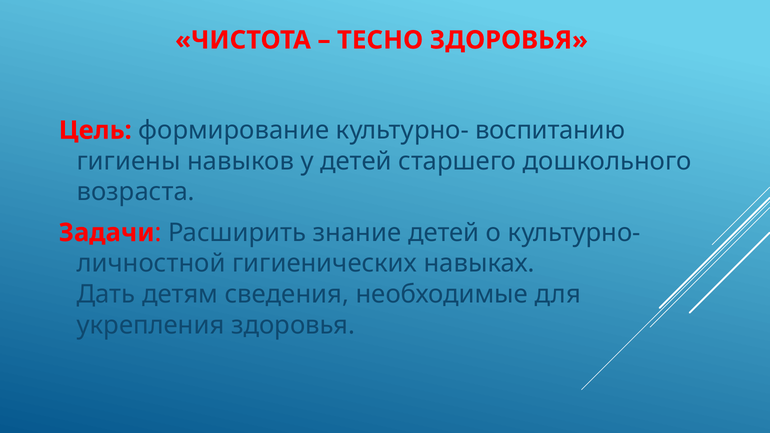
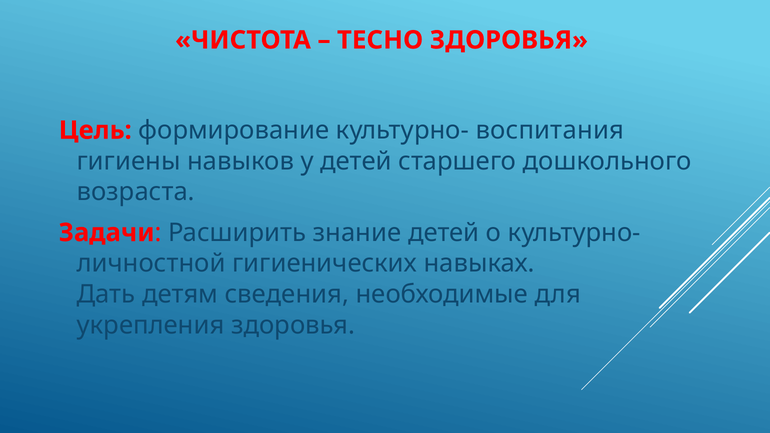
воспитанию: воспитанию -> воспитания (550, 130)
